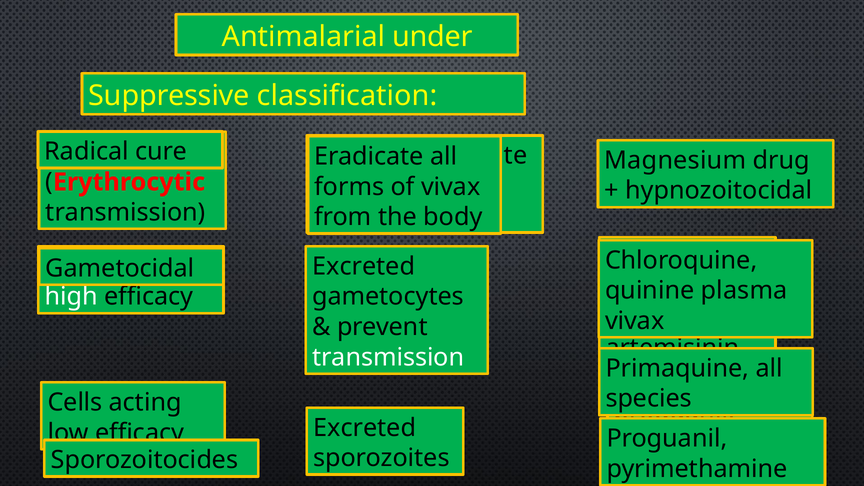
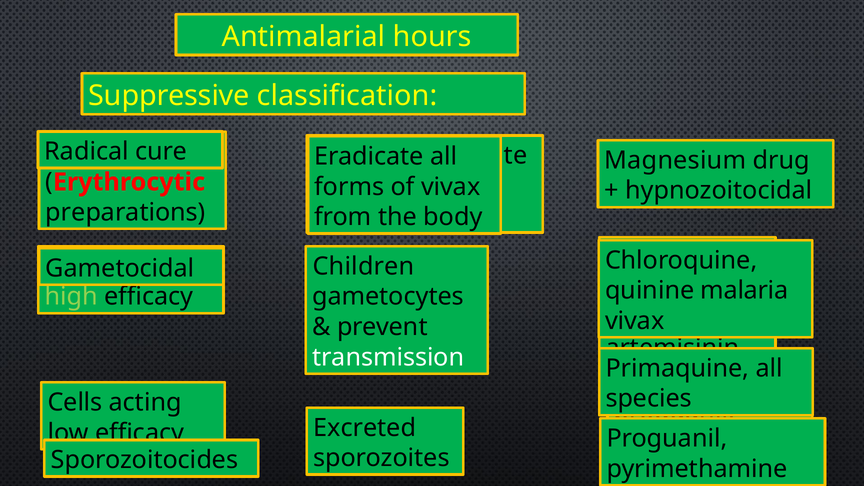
under: under -> hours (432, 37)
transmission: transmission -> preparations (125, 212)
Excreted: Excreted -> Children (364, 266)
plasma: plasma -> malaria (744, 290)
high colour: white -> light green (71, 297)
